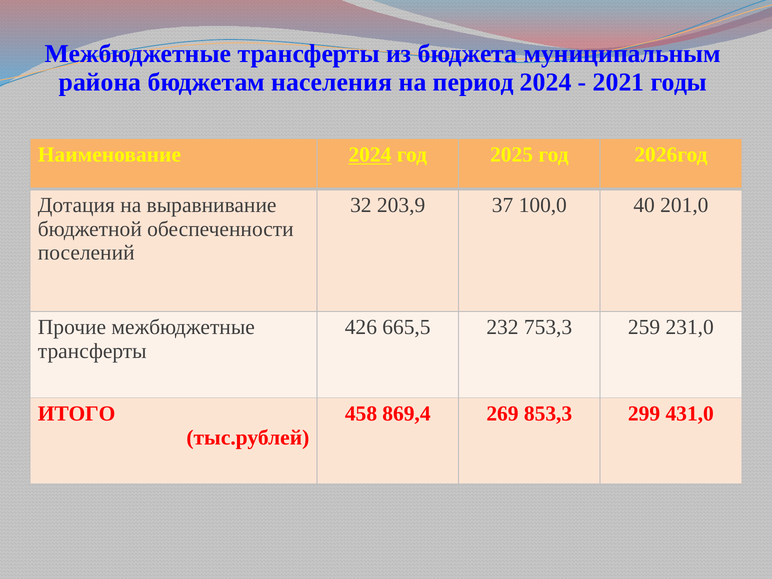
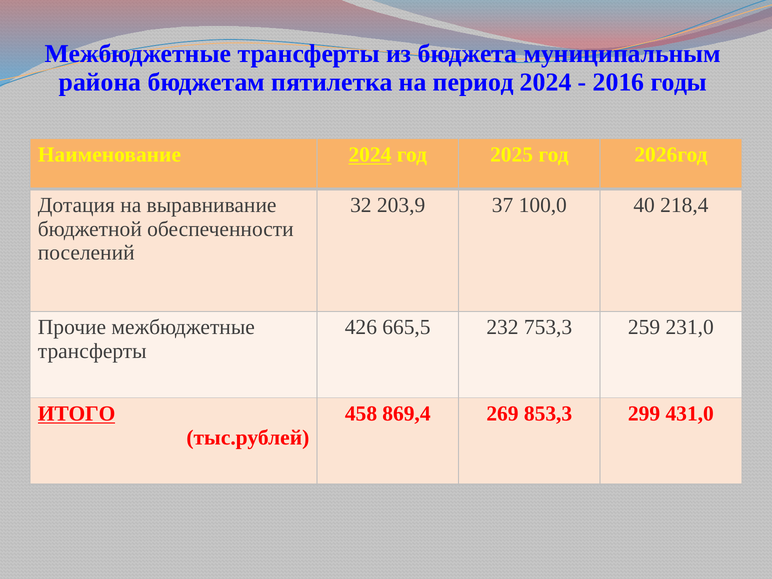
населения: населения -> пятилетка (332, 82)
2021: 2021 -> 2016 (619, 82)
201,0: 201,0 -> 218,4 (684, 205)
ИТОГО underline: none -> present (77, 414)
